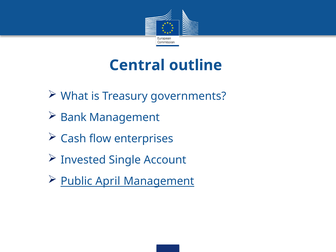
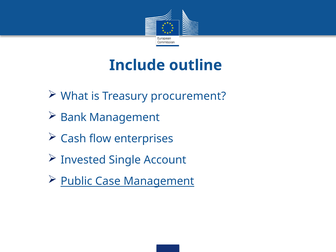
Central: Central -> Include (137, 65)
governments: governments -> procurement (188, 96)
April: April -> Case (108, 181)
